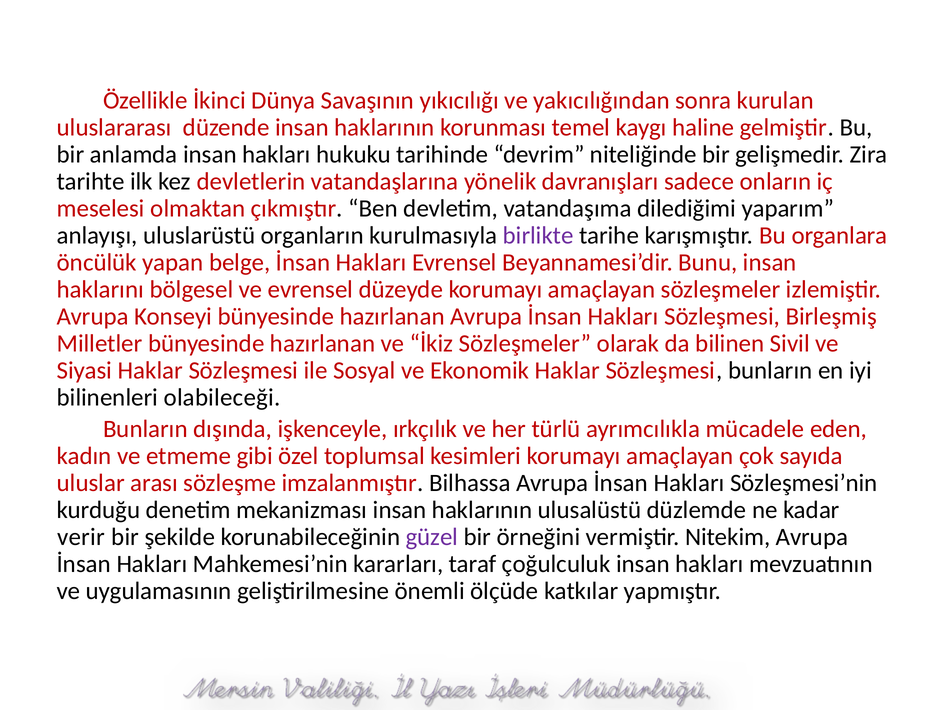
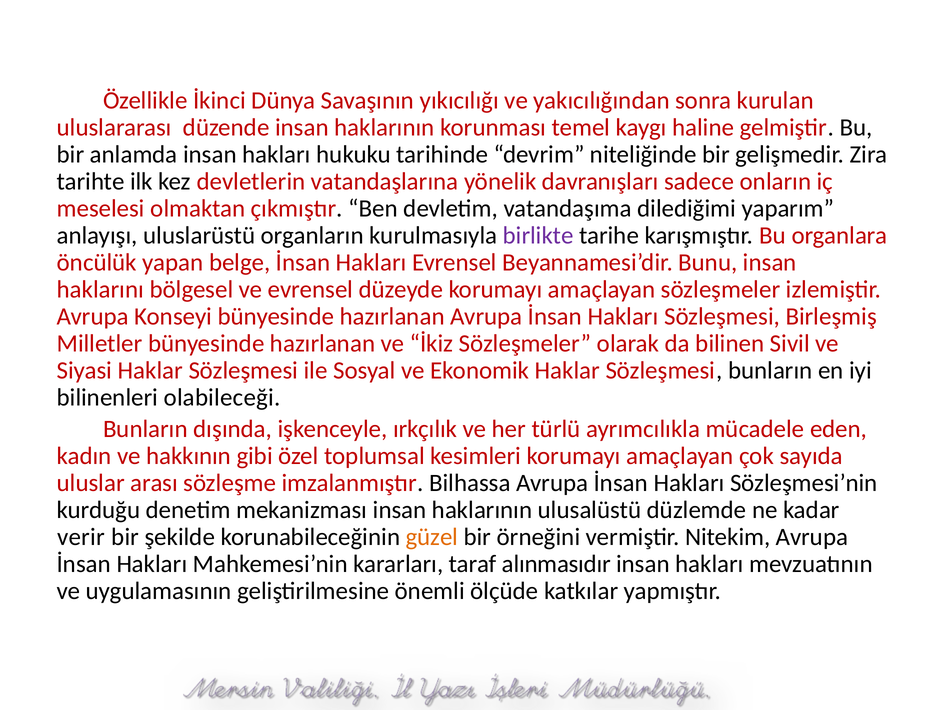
etmeme: etmeme -> hakkının (189, 456)
güzel colour: purple -> orange (432, 537)
çoğulculuk: çoğulculuk -> alınmasıdır (556, 564)
